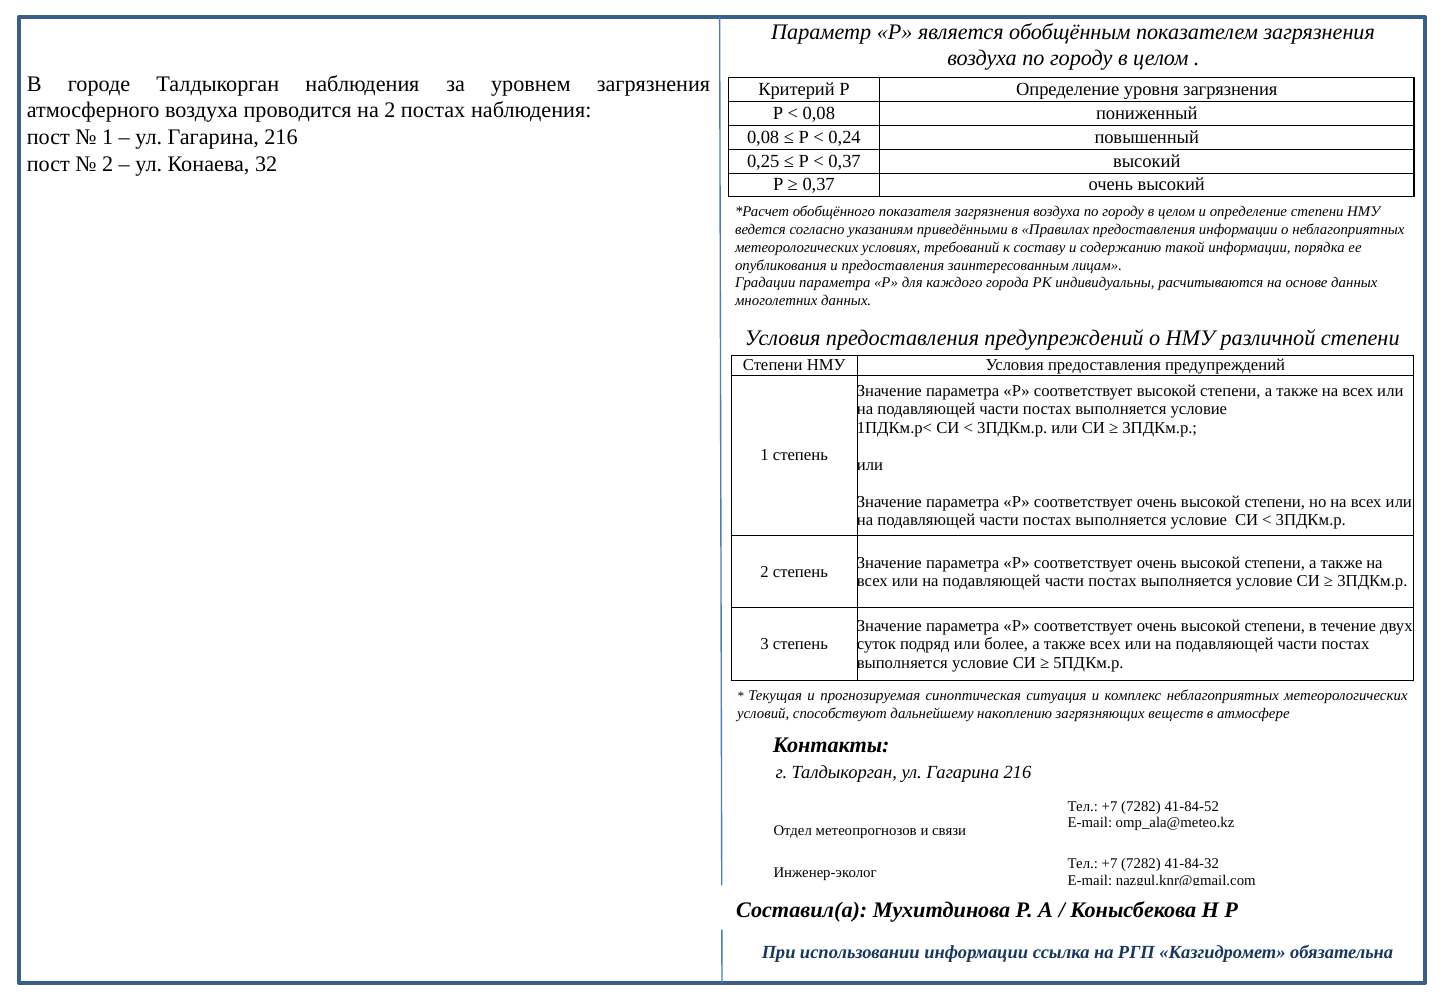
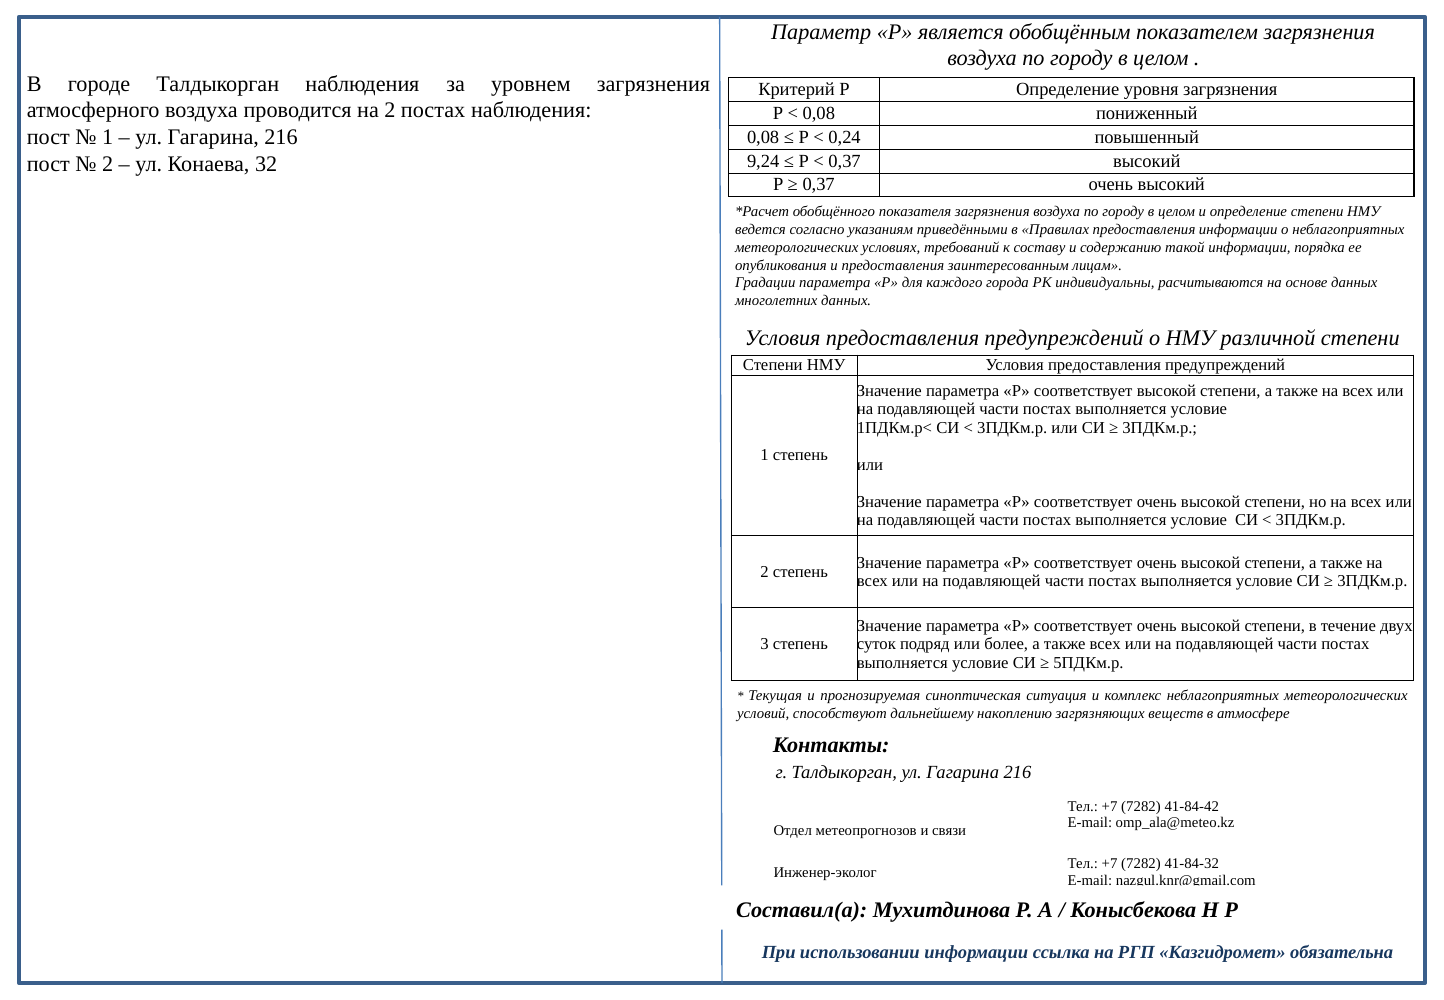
0,25: 0,25 -> 9,24 (763, 161)
41-84-52: 41-84-52 -> 41-84-42 (1192, 806)
